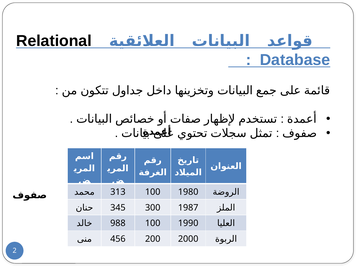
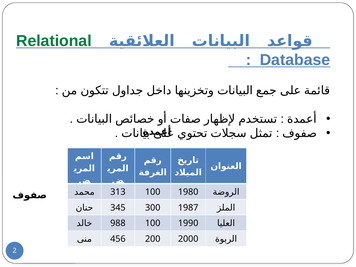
Relational colour: black -> green (54, 41)
